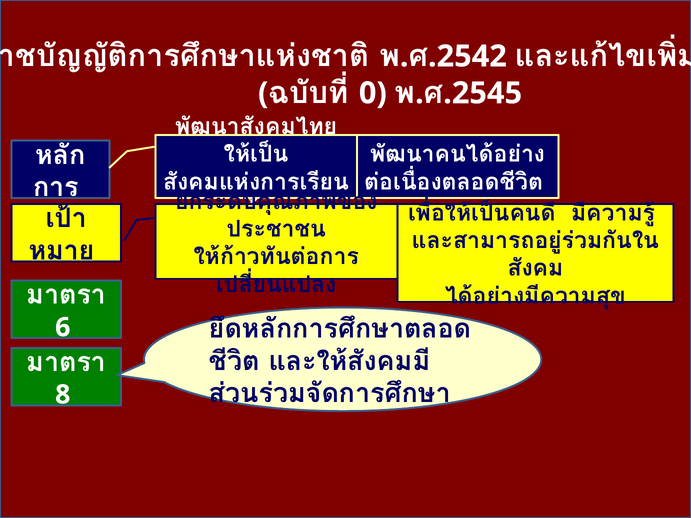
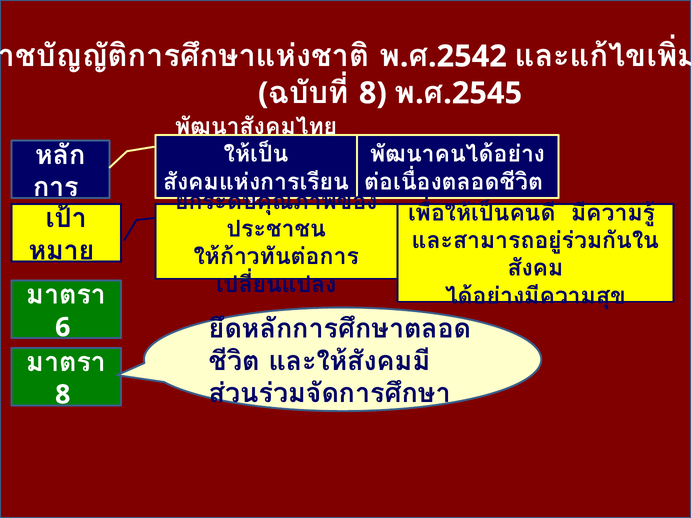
0: 0 -> 8 (373, 93)
